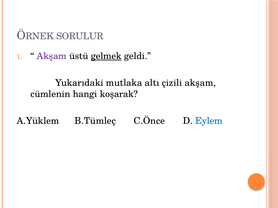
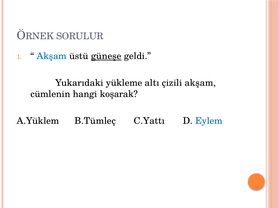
Akşam colour: purple -> blue (52, 56)
gelmek: gelmek -> güneşe (106, 56)
mutlaka: mutlaka -> yükleme (124, 83)
C.Önce: C.Önce -> C.Yattı (149, 121)
